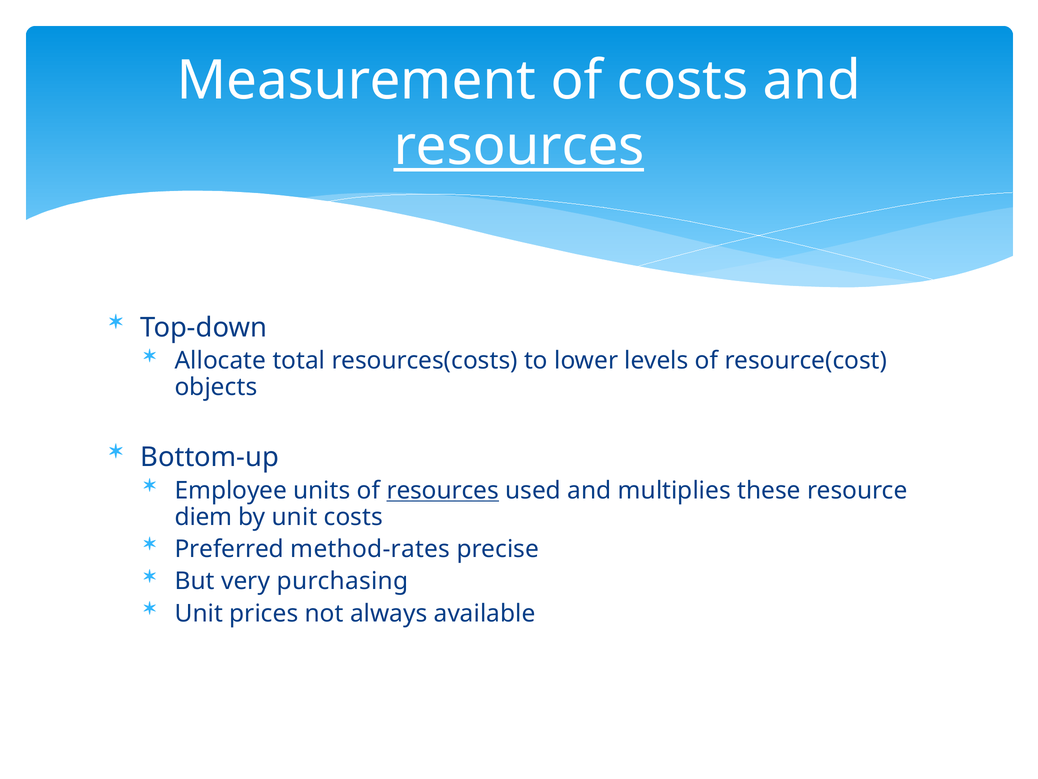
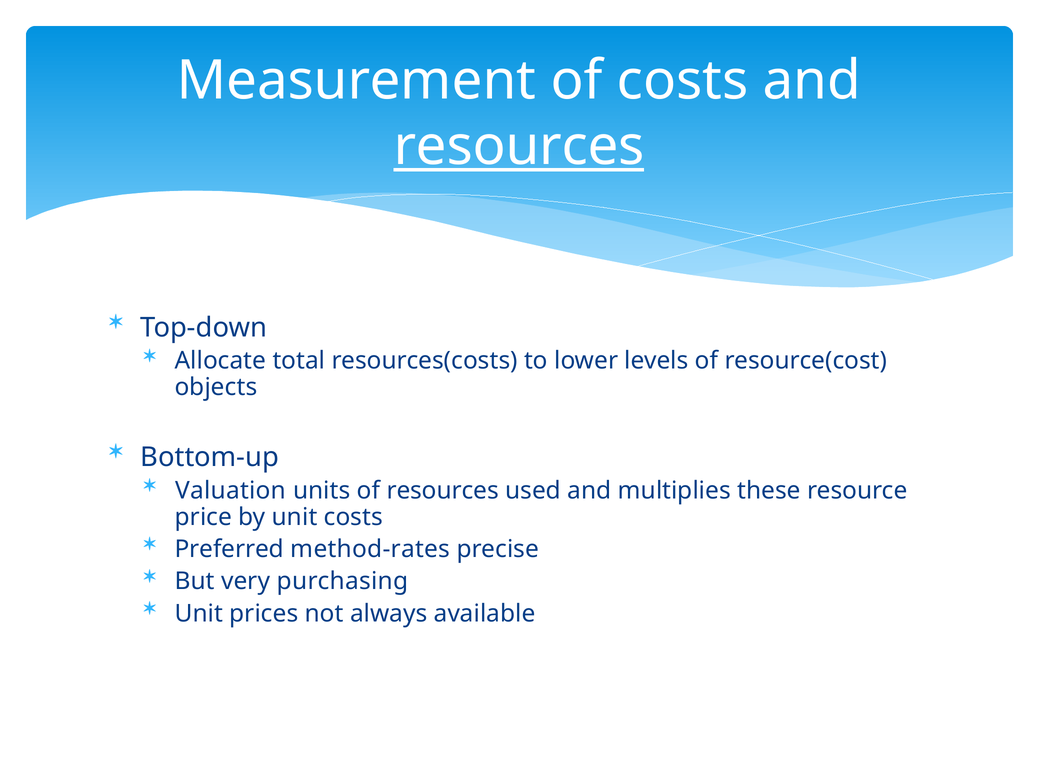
Employee: Employee -> Valuation (231, 490)
resources underline: present -> none (443, 490)
diem: diem -> price (203, 517)
